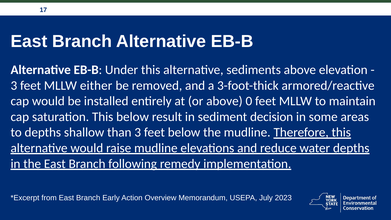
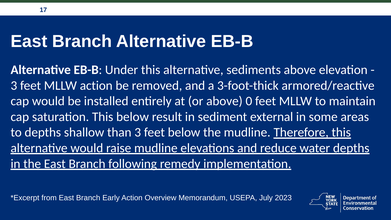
MLLW either: either -> action (96, 85)
decision: decision -> external (272, 117)
